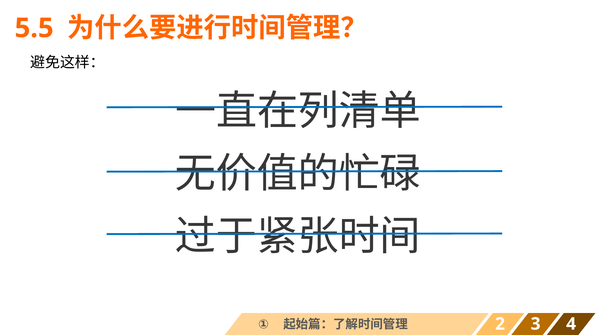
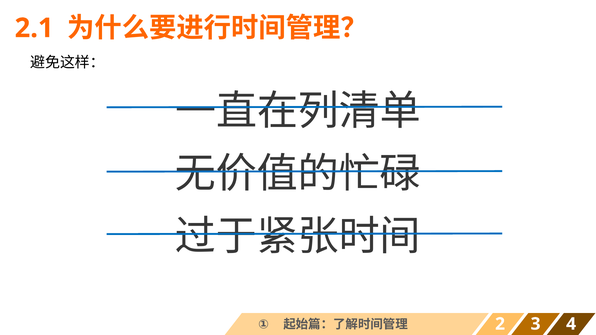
5.5: 5.5 -> 2.1 (34, 28)
